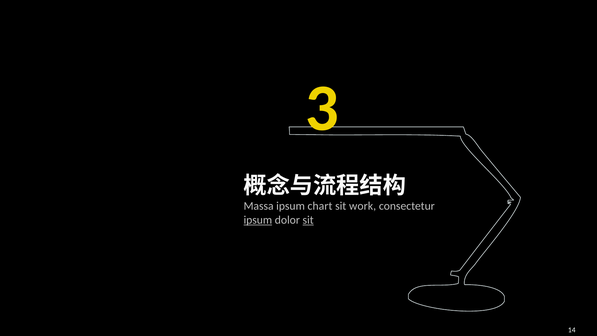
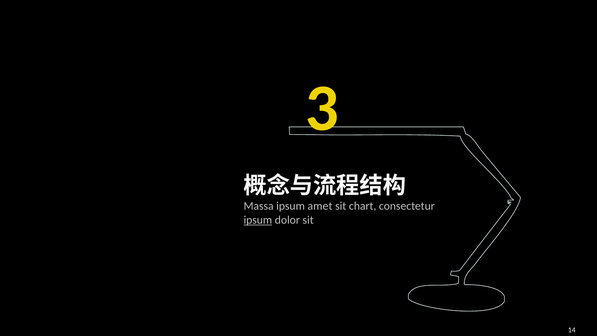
chart: chart -> amet (320, 206)
work: work -> chart (363, 206)
sit underline: present -> none (308, 220)
